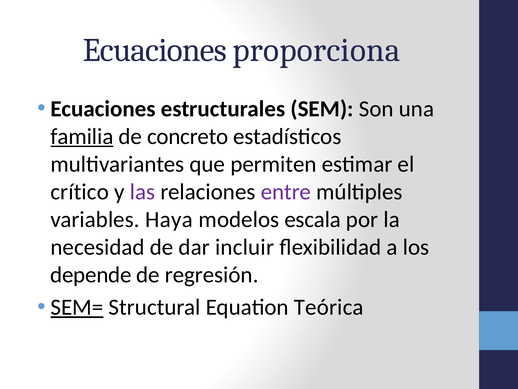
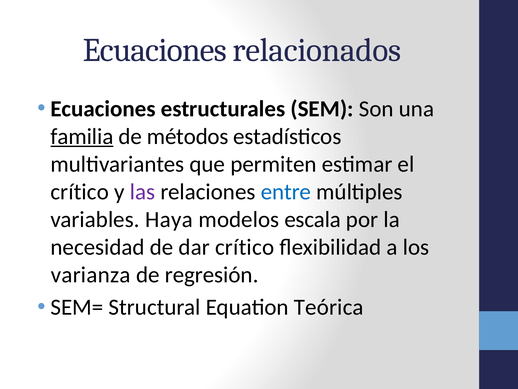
proporciona: proporciona -> relacionados (317, 50)
concreto: concreto -> métodos (188, 136)
entre colour: purple -> blue (286, 192)
dar incluir: incluir -> crítico (245, 247)
depende: depende -> varianza (91, 275)
SEM= underline: present -> none (77, 307)
